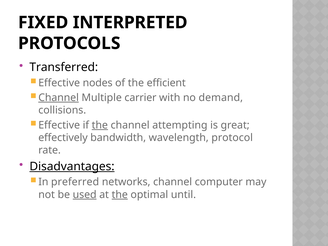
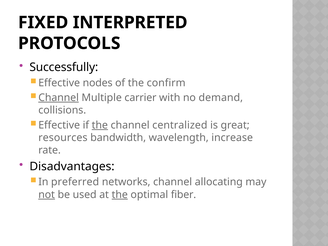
Transferred: Transferred -> Successfully (64, 67)
efficient: efficient -> confirm (166, 83)
attempting: attempting -> centralized (180, 125)
effectively: effectively -> resources (63, 138)
protocol: protocol -> increase (232, 138)
Disadvantages underline: present -> none (72, 166)
computer: computer -> allocating (219, 182)
not underline: none -> present (47, 195)
used underline: present -> none (85, 195)
until: until -> fiber (184, 195)
